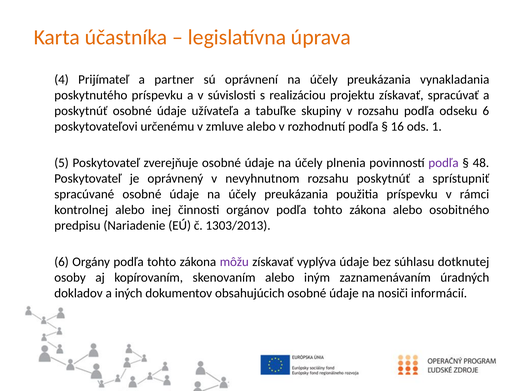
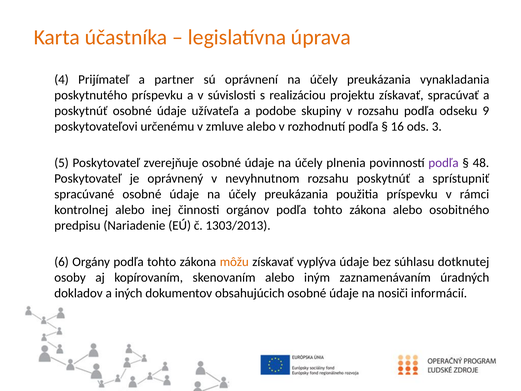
tabuľke: tabuľke -> podobe (276, 111)
odseku 6: 6 -> 9 (486, 111)
1: 1 -> 3 (437, 126)
môžu colour: purple -> orange (234, 262)
